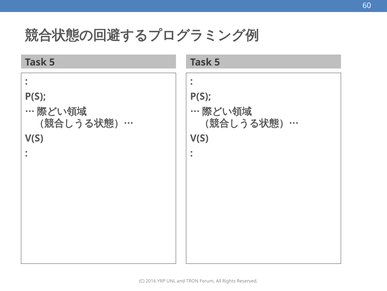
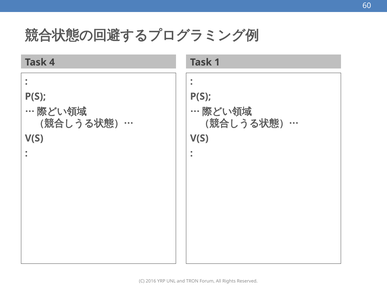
5: 5 -> 4 (52, 62)
5: 5 -> 1 (217, 62)
